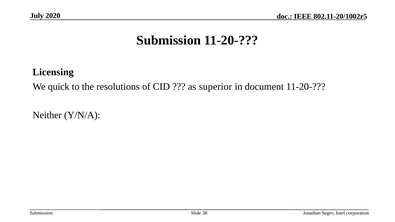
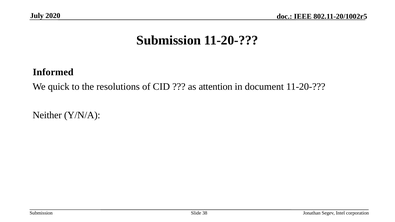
Licensing: Licensing -> Informed (53, 72)
superior: superior -> attention (216, 87)
